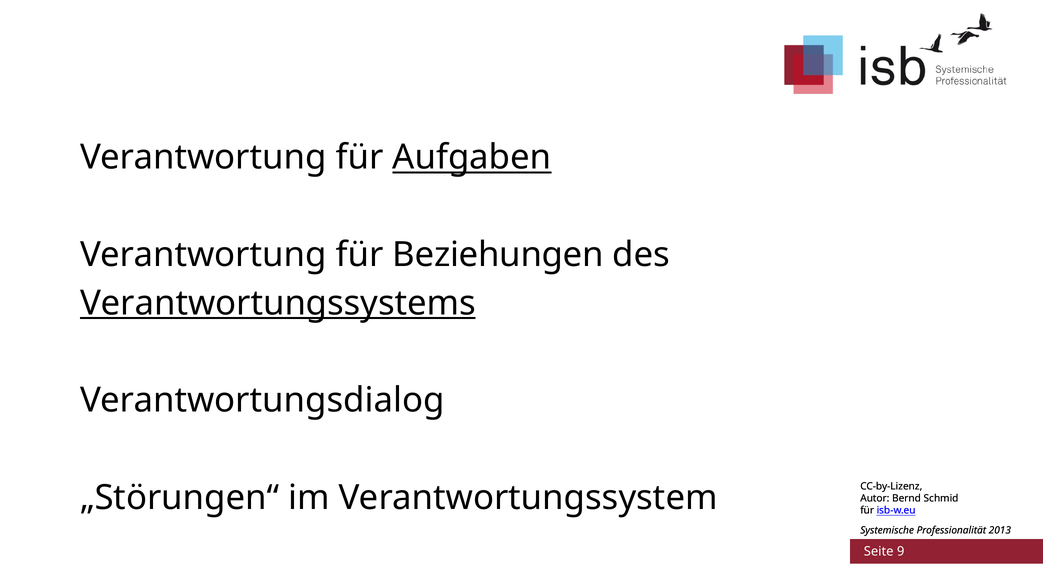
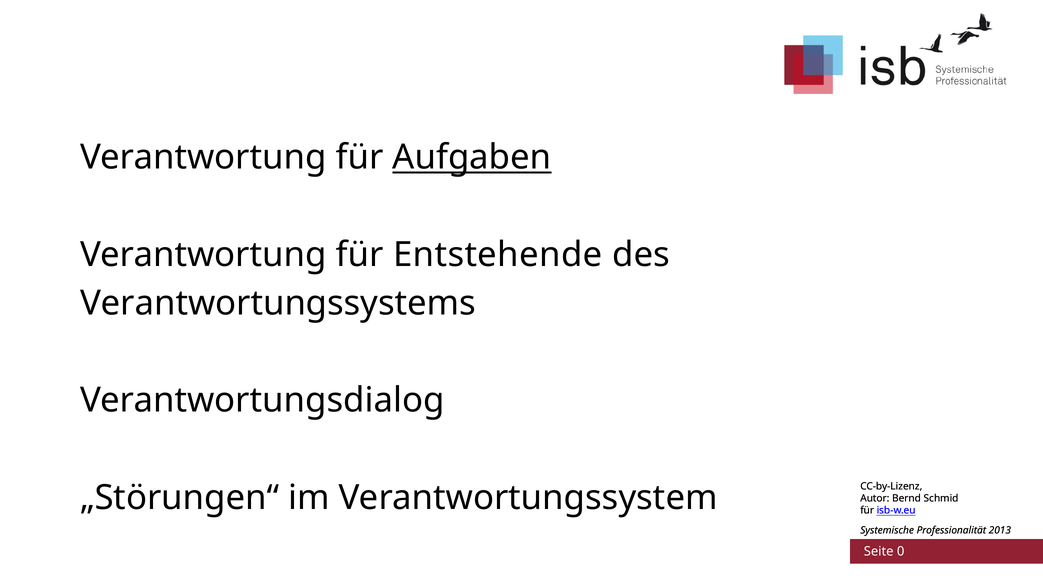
Beziehungen: Beziehungen -> Entstehende (498, 255)
Verantwortungssystems underline: present -> none (278, 304)
9: 9 -> 0 (901, 552)
